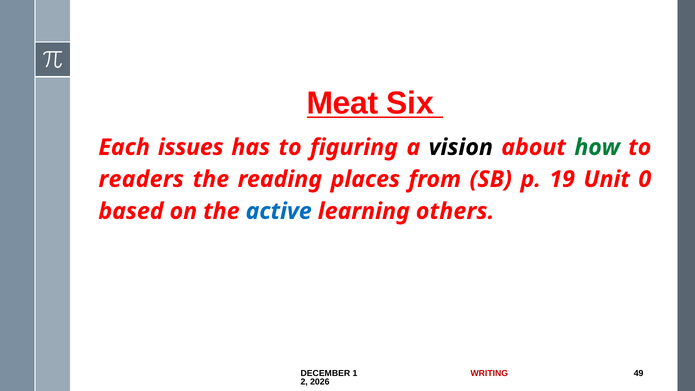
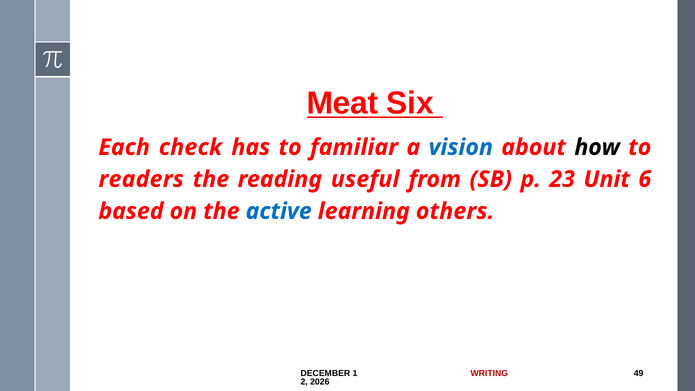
issues: issues -> check (190, 147)
figuring: figuring -> familiar (354, 147)
vision colour: black -> blue (461, 147)
how colour: green -> black (597, 147)
places: places -> useful (365, 179)
19: 19 -> 23 (562, 179)
0: 0 -> 6 (645, 179)
